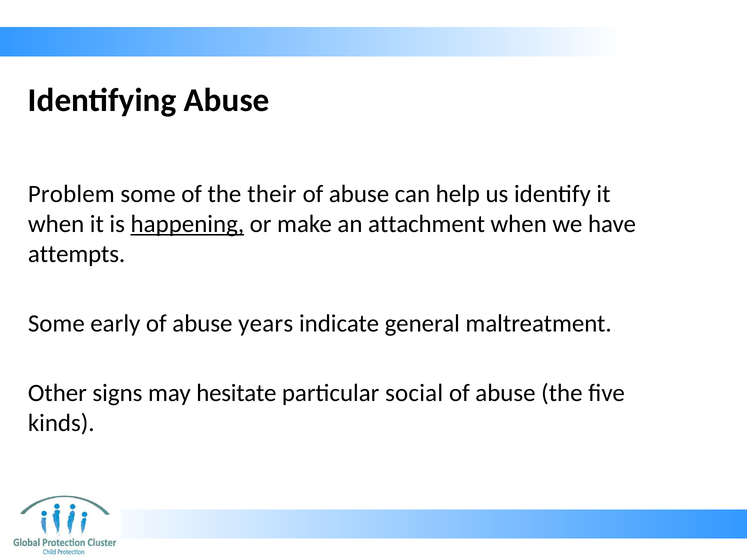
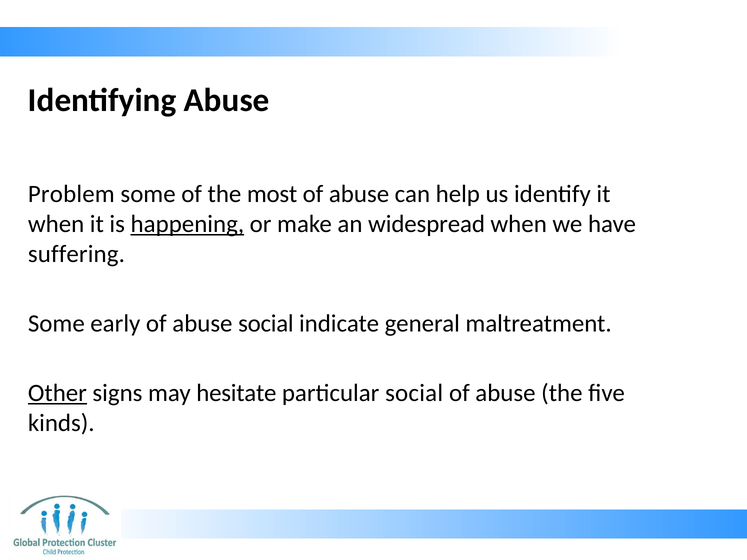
their: their -> most (272, 194)
attachment: attachment -> widespread (427, 224)
attempts: attempts -> suffering (76, 254)
abuse years: years -> social (266, 324)
Other underline: none -> present (57, 393)
